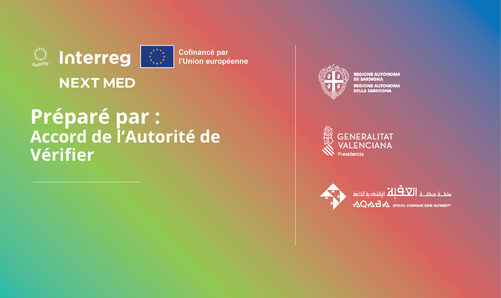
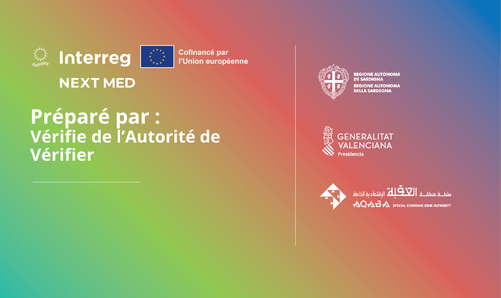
Accord: Accord -> Vérifie (58, 137)
